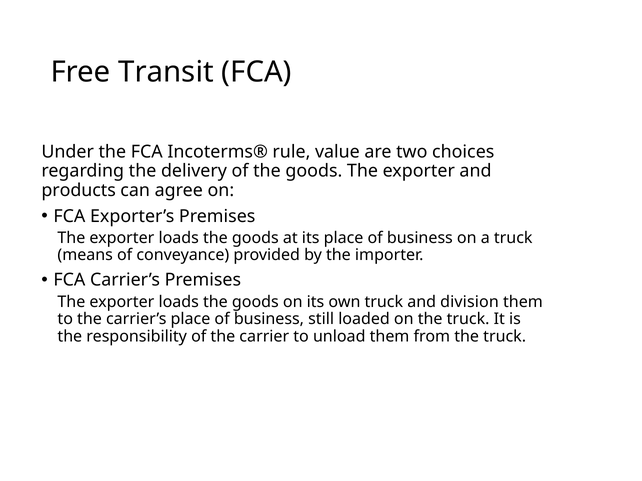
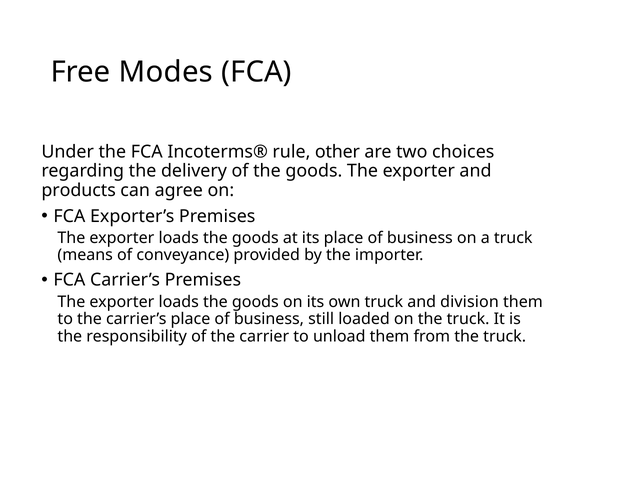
Transit: Transit -> Modes (166, 72)
value: value -> other (337, 152)
